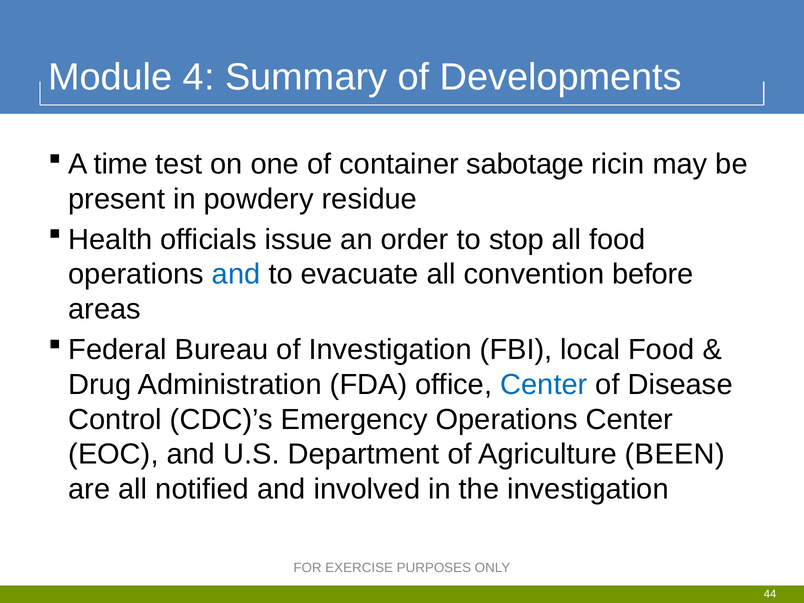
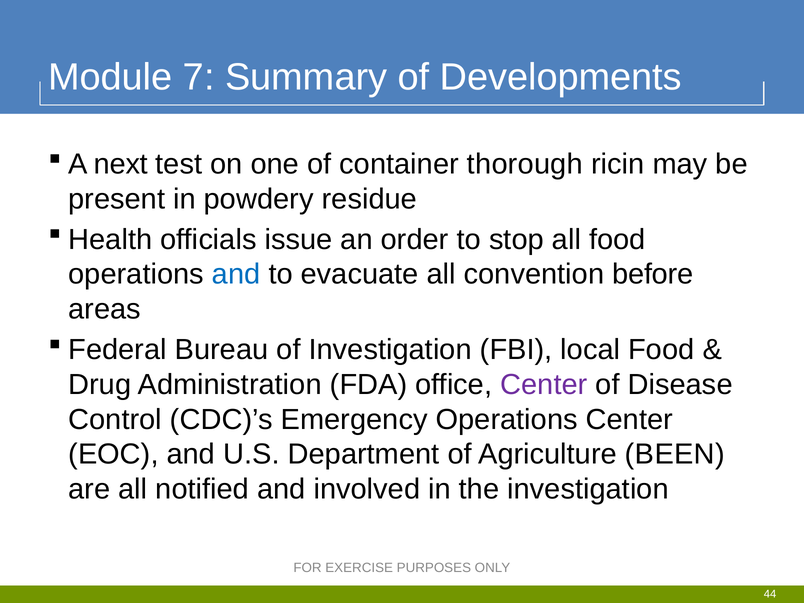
4: 4 -> 7 (199, 77)
time: time -> next (121, 164)
sabotage: sabotage -> thorough (525, 164)
Center colour: blue -> purple (544, 385)
